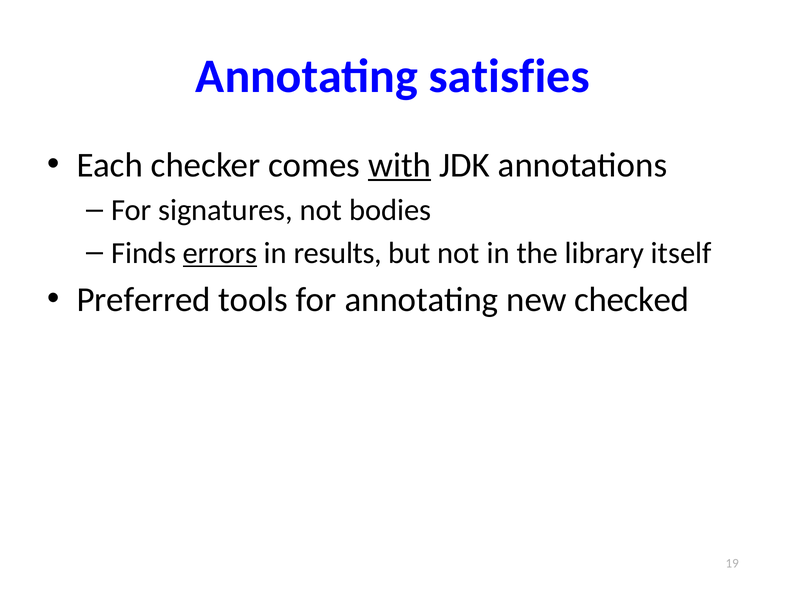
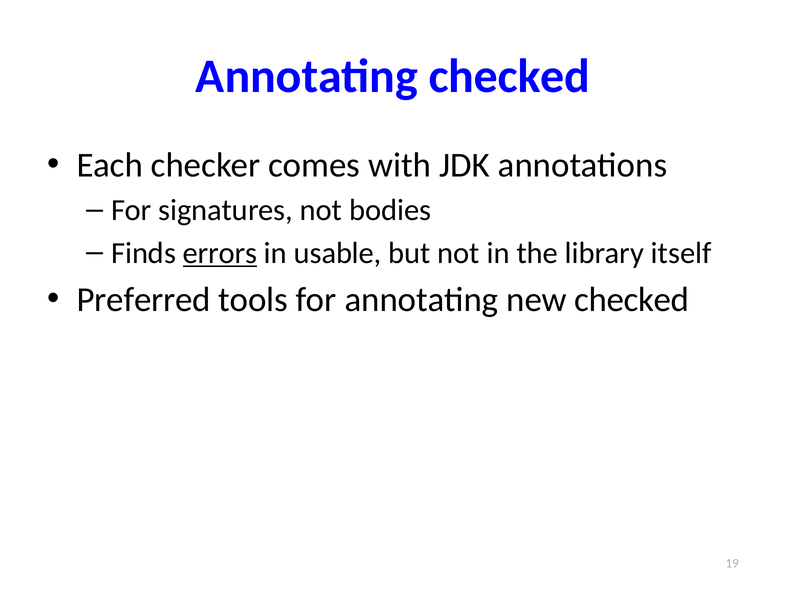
Annotating satisfies: satisfies -> checked (509, 76)
with underline: present -> none (400, 165)
results: results -> usable (338, 253)
